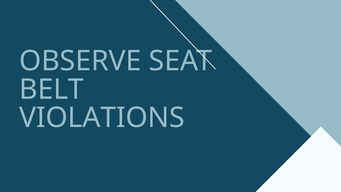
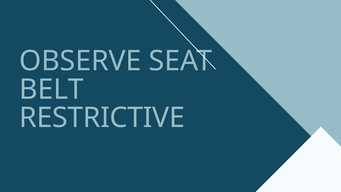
VIOLATIONS: VIOLATIONS -> RESTRICTIVE (102, 118)
